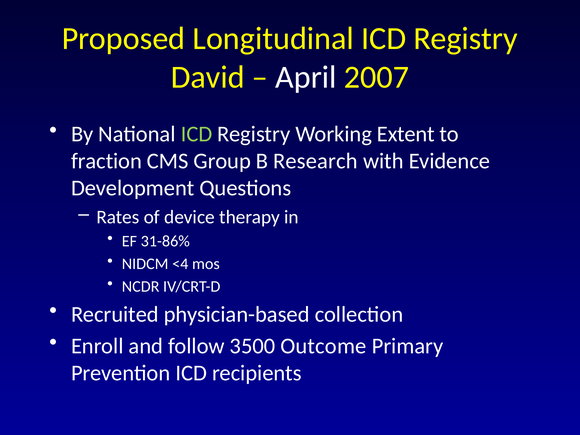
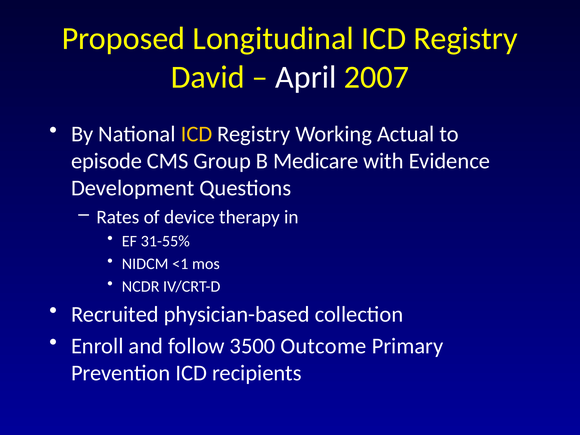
ICD colour: light green -> yellow (196, 134)
Extent: Extent -> Actual (406, 134)
fraction: fraction -> episode (107, 161)
Research: Research -> Medicare (316, 161)
31-86%: 31-86% -> 31-55% (165, 241)
<4: <4 -> <1 (180, 264)
